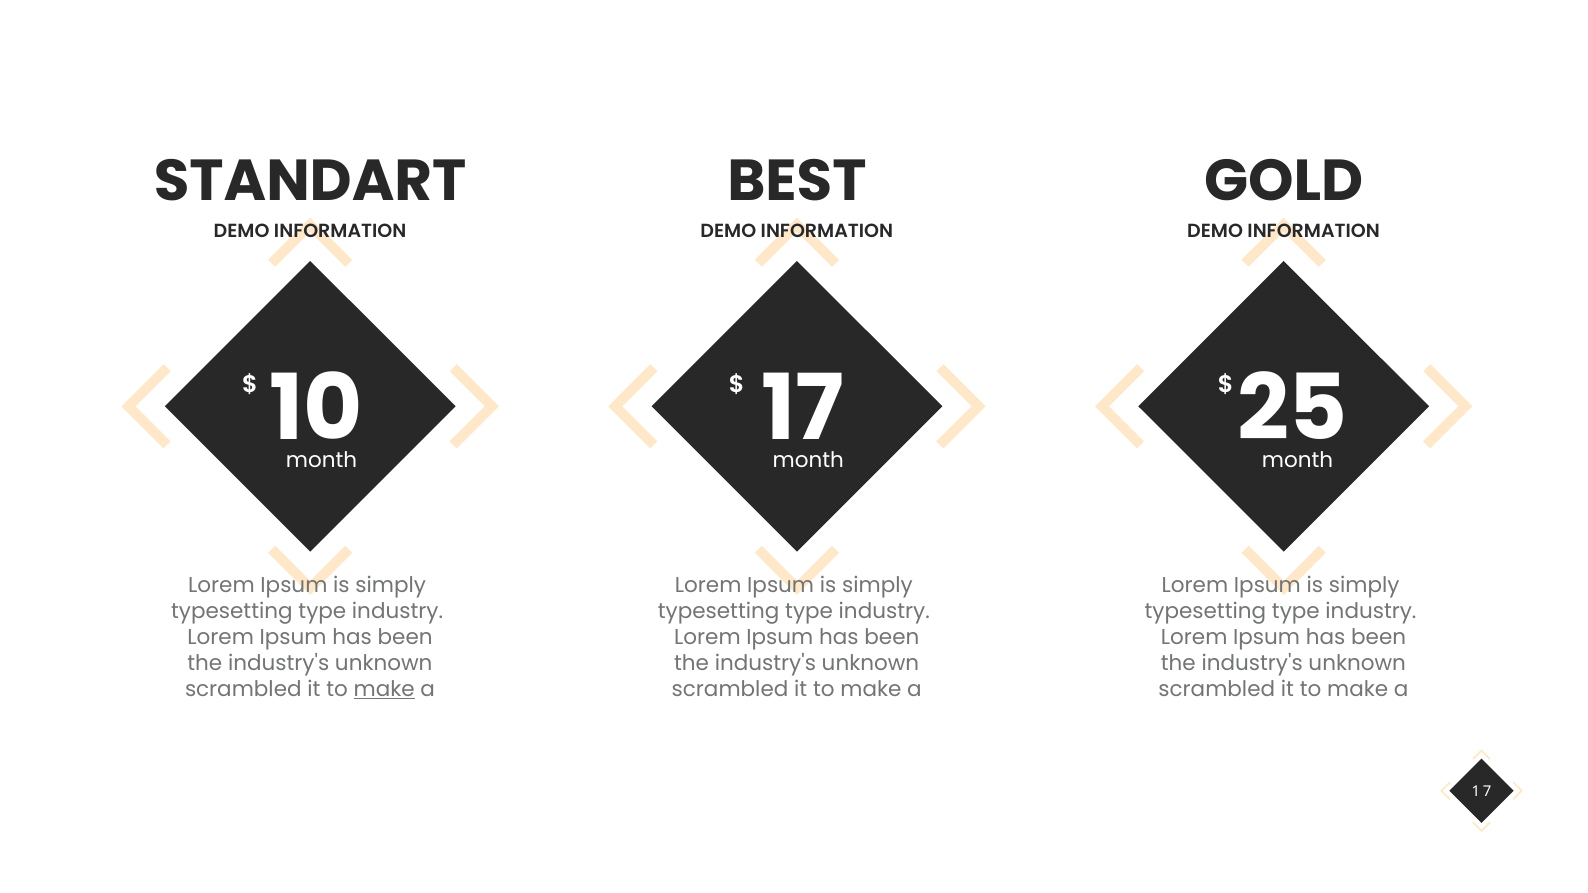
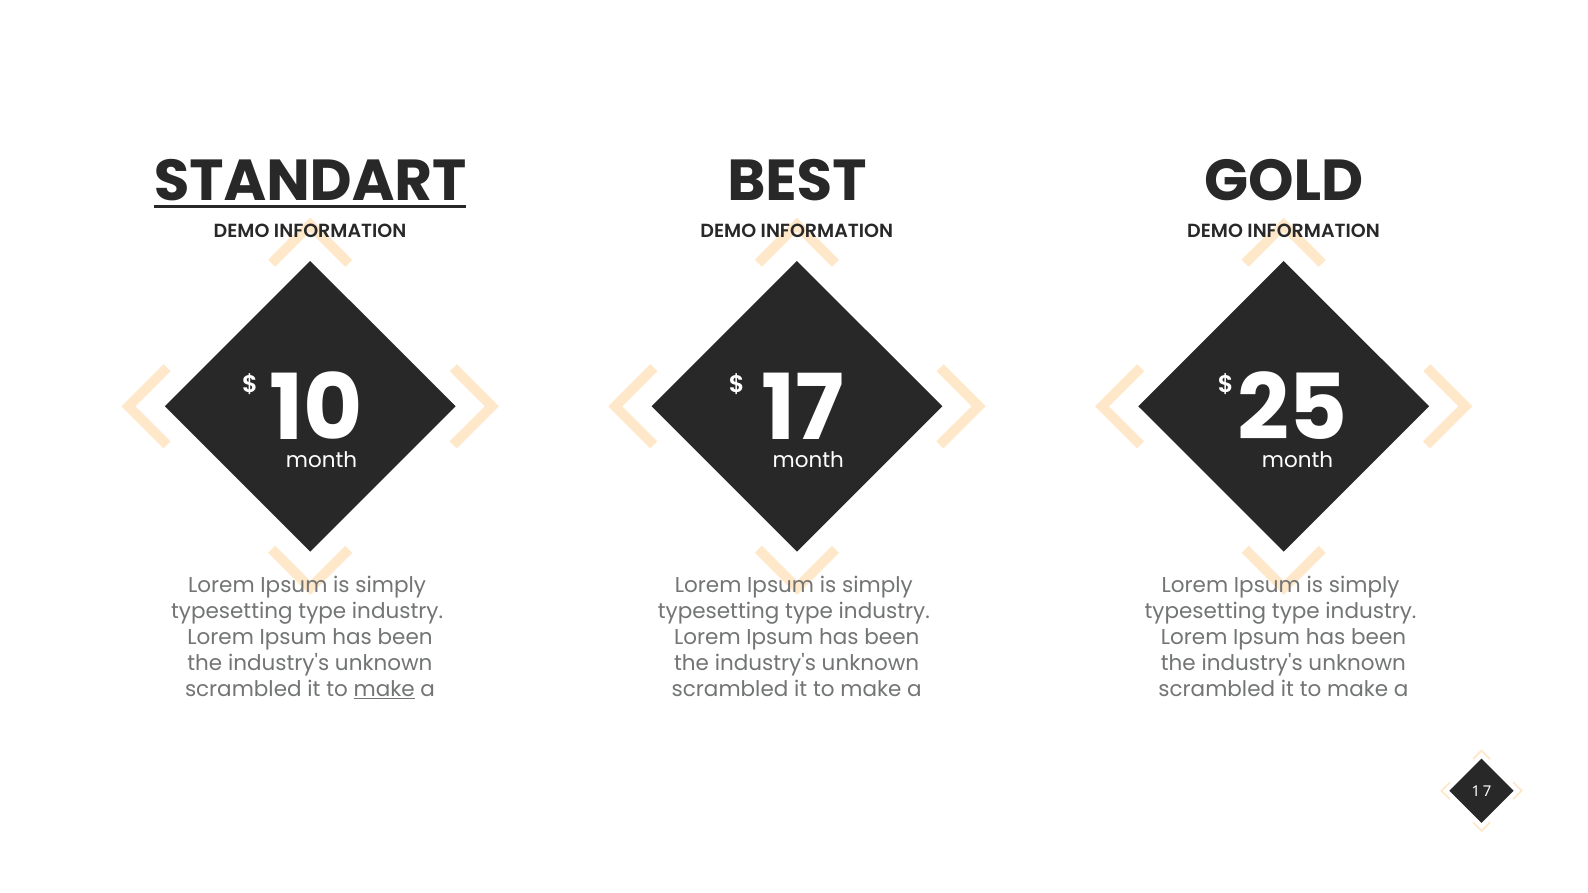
STANDART underline: none -> present (310, 182)
